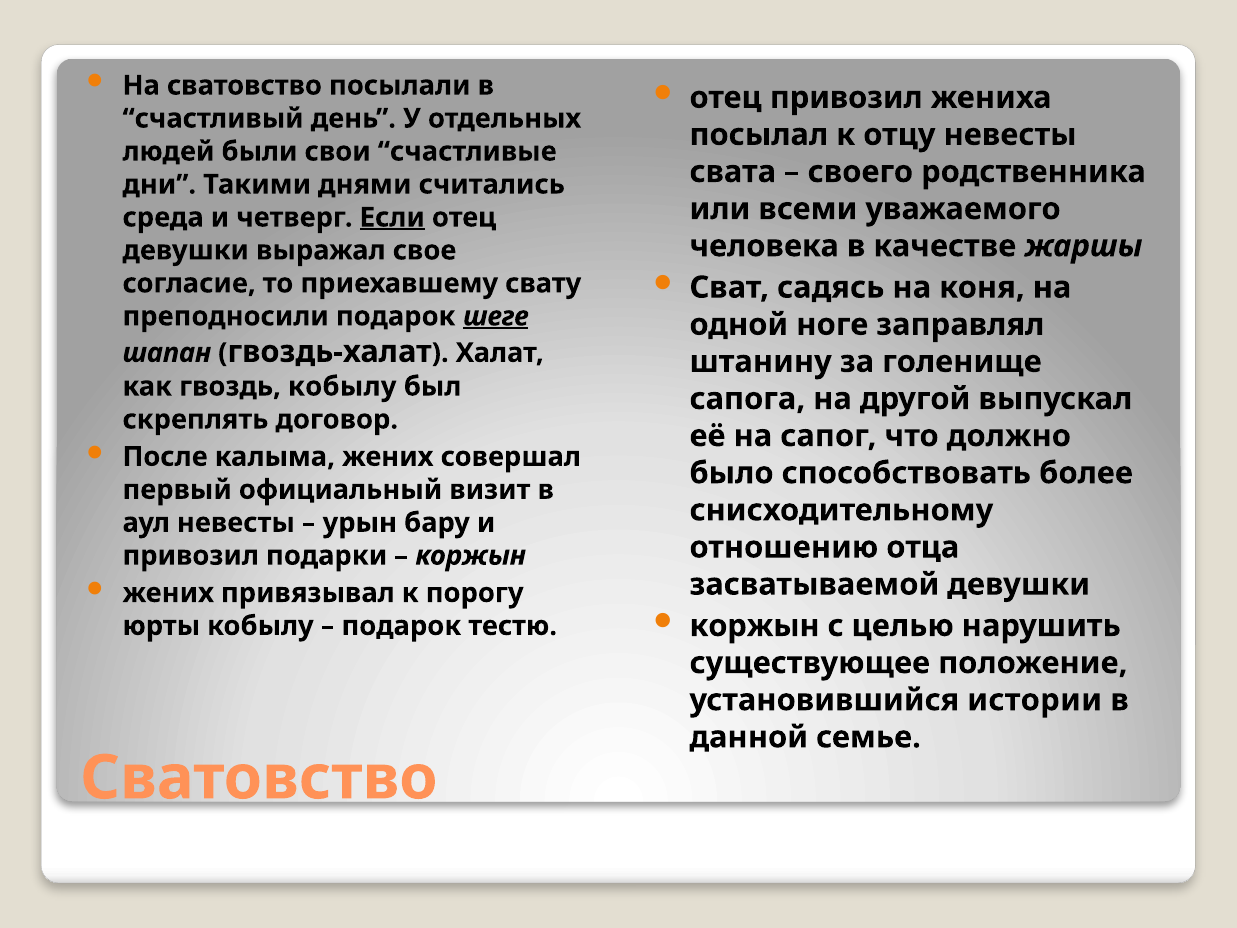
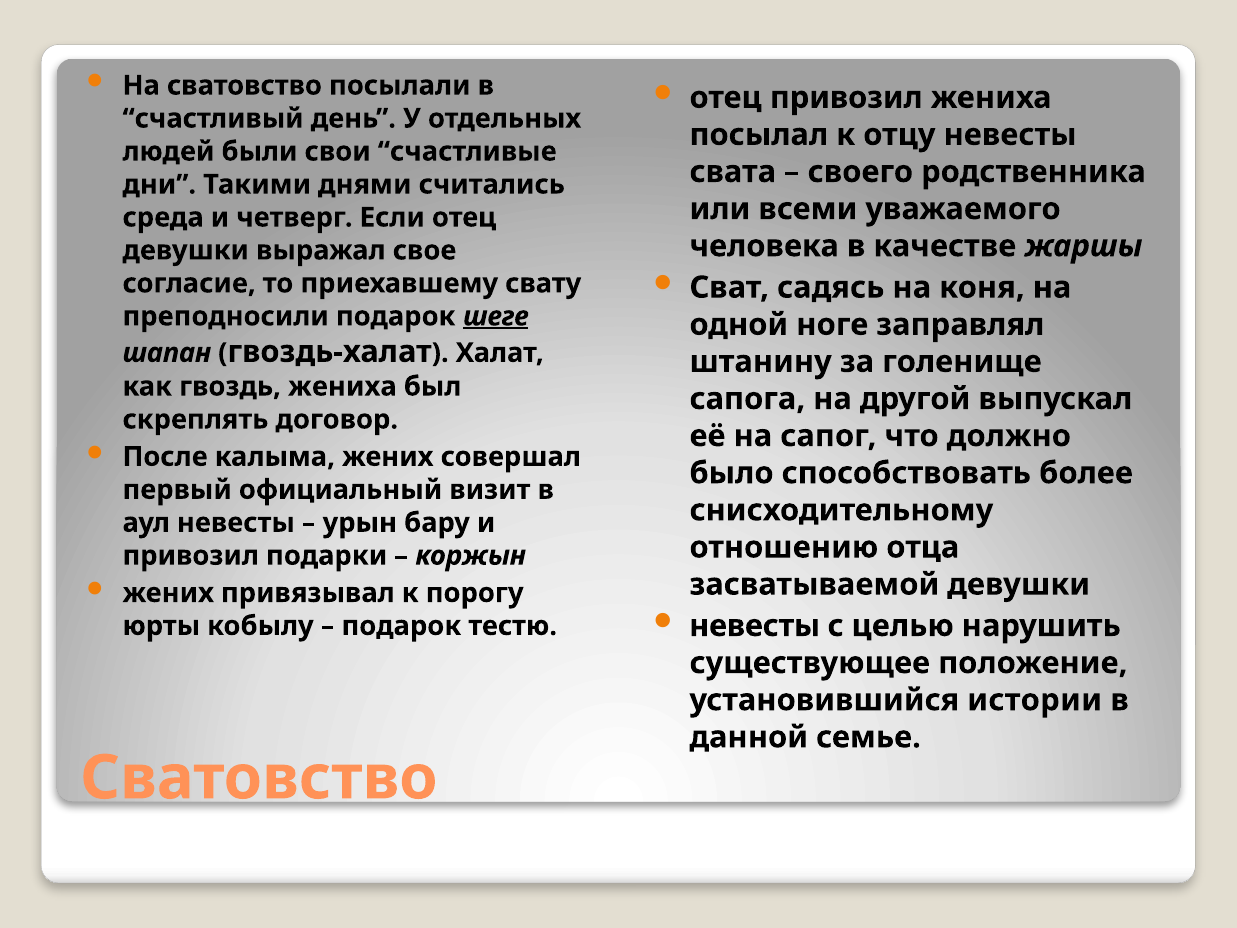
Если underline: present -> none (392, 217)
гвоздь кобылу: кобылу -> жениха (342, 386)
коржын: коржын -> невесты (755, 626)
